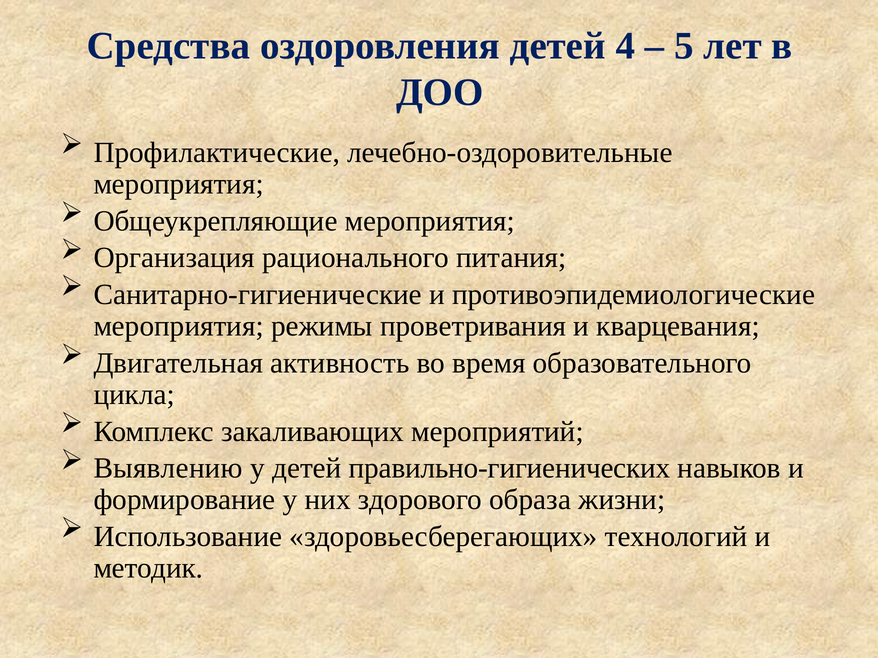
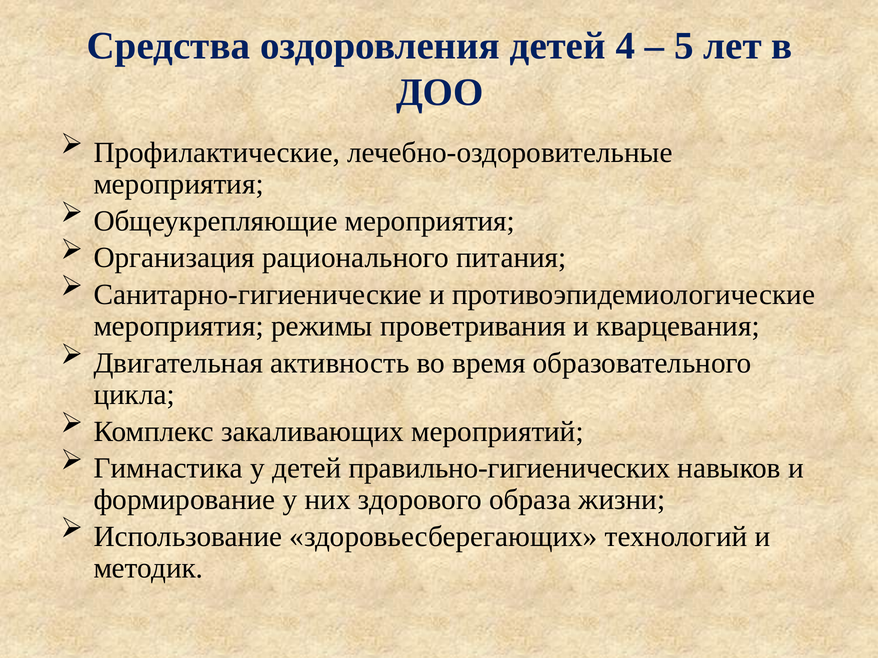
Выявлению: Выявлению -> Гимнастика (168, 469)
